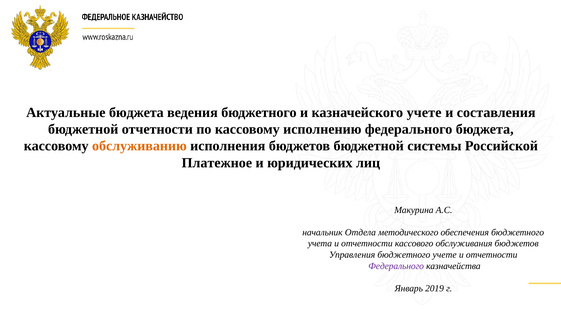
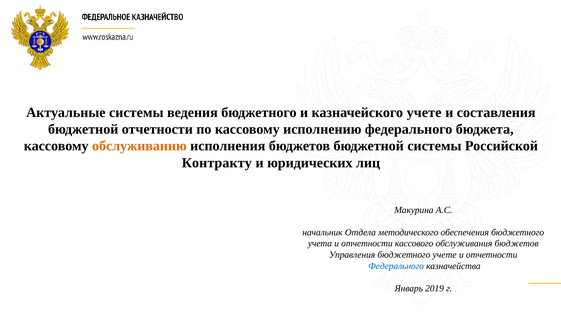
Актуальные бюджета: бюджета -> системы (136, 113)
Платежное: Платежное -> Контракту (217, 163)
Федерального colour: purple -> blue (396, 266)
